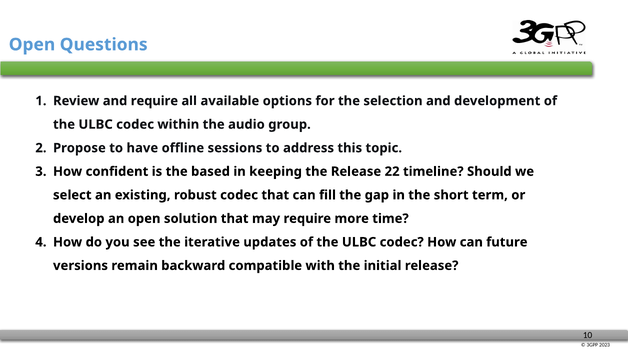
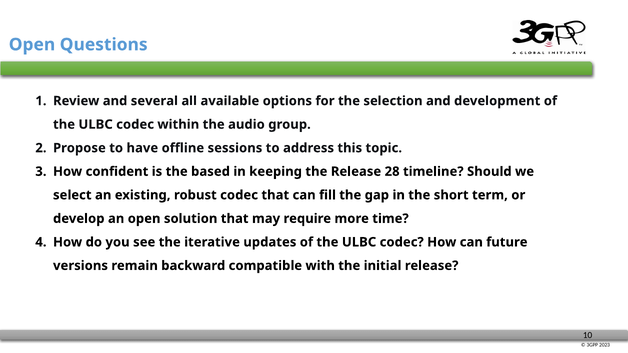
and require: require -> several (154, 101)
22: 22 -> 28 (392, 172)
